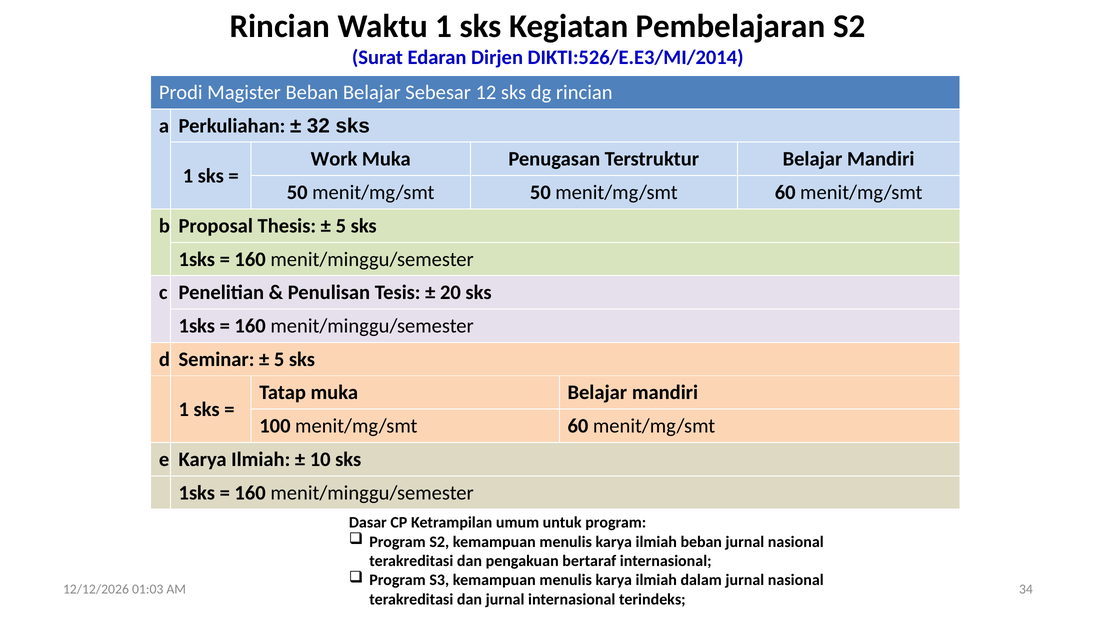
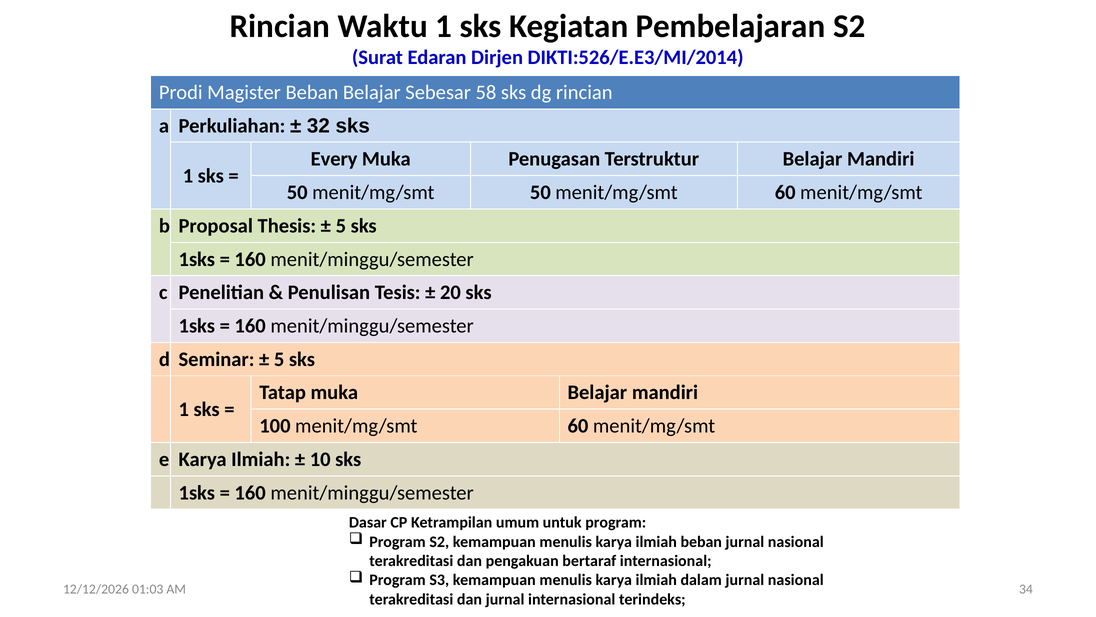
12: 12 -> 58 (486, 92)
Work: Work -> Every (334, 159)
